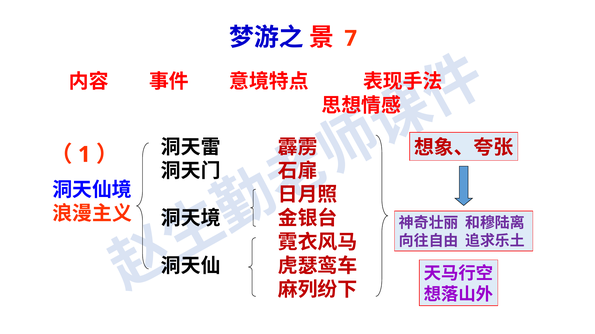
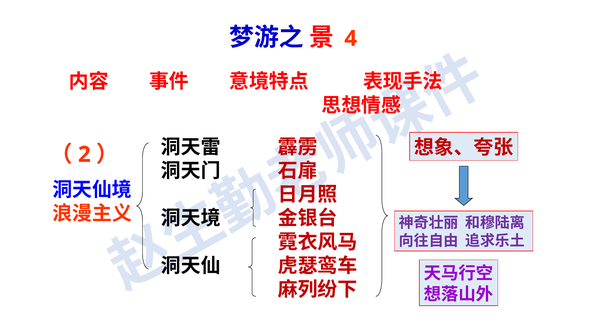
7: 7 -> 4 (351, 39)
1: 1 -> 2 (84, 155)
